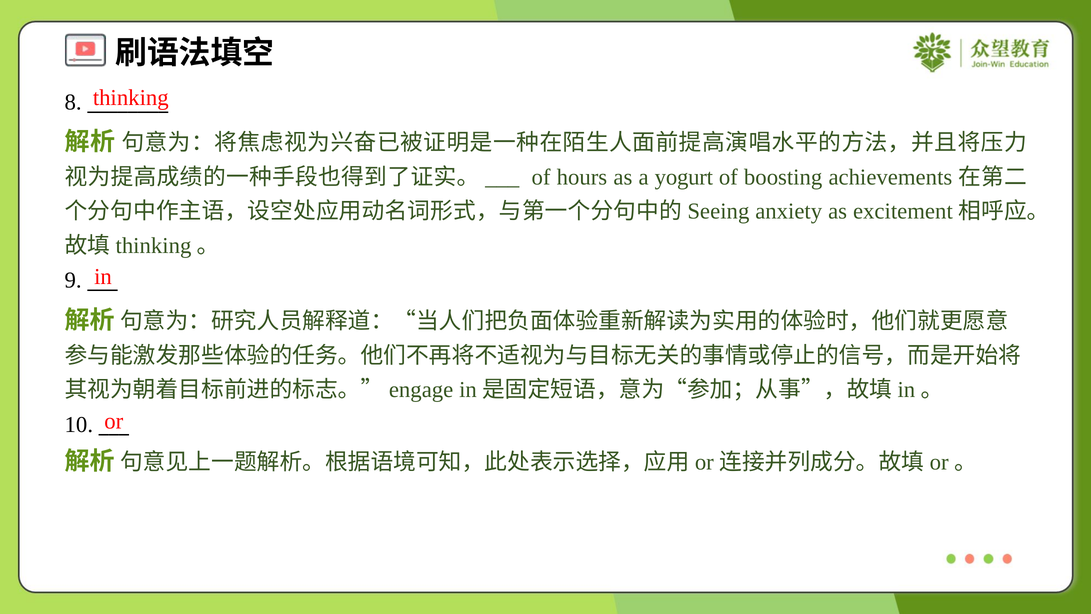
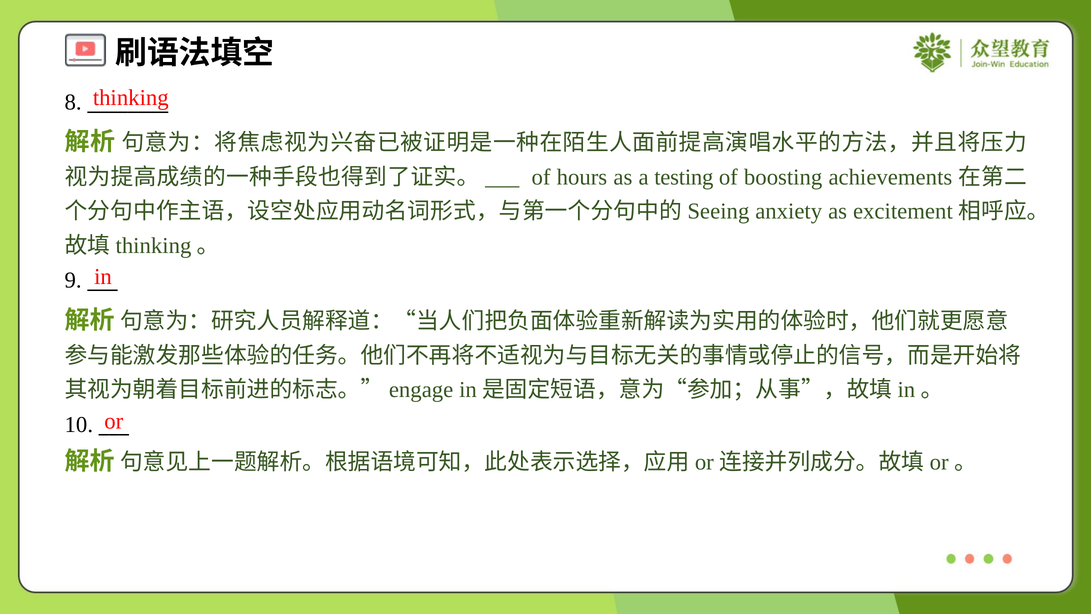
yogurt: yogurt -> testing (684, 177)
